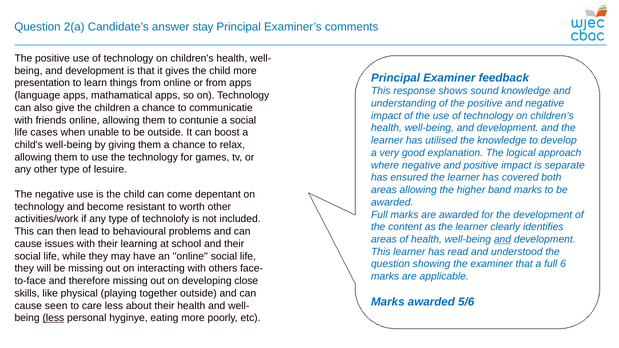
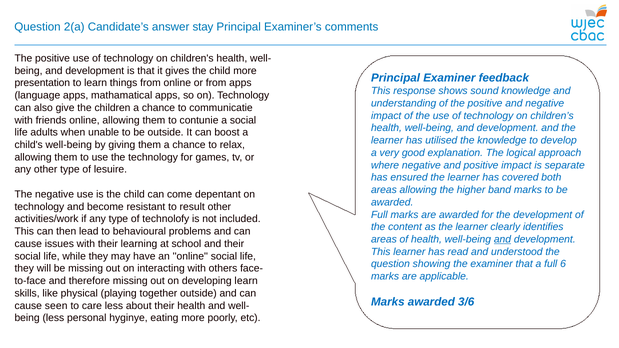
cases: cases -> adults (44, 133)
worth: worth -> result (192, 207)
developing close: close -> learn (246, 281)
5/6: 5/6 -> 3/6 (466, 302)
less underline: present -> none (53, 318)
